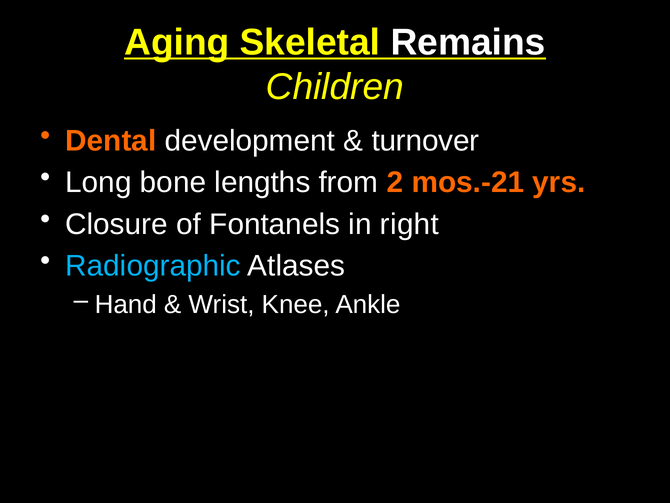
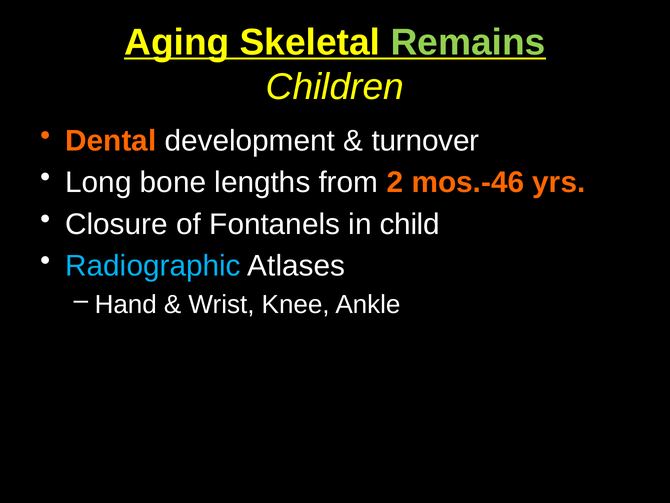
Remains colour: white -> light green (468, 42)
mos.-21: mos.-21 -> mos.-46 (468, 182)
right: right -> child (410, 224)
